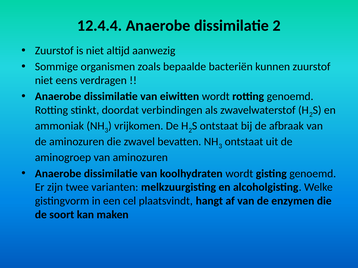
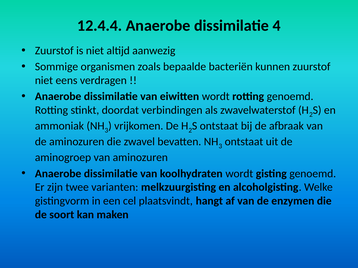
dissimilatie 2: 2 -> 4 (277, 26)
